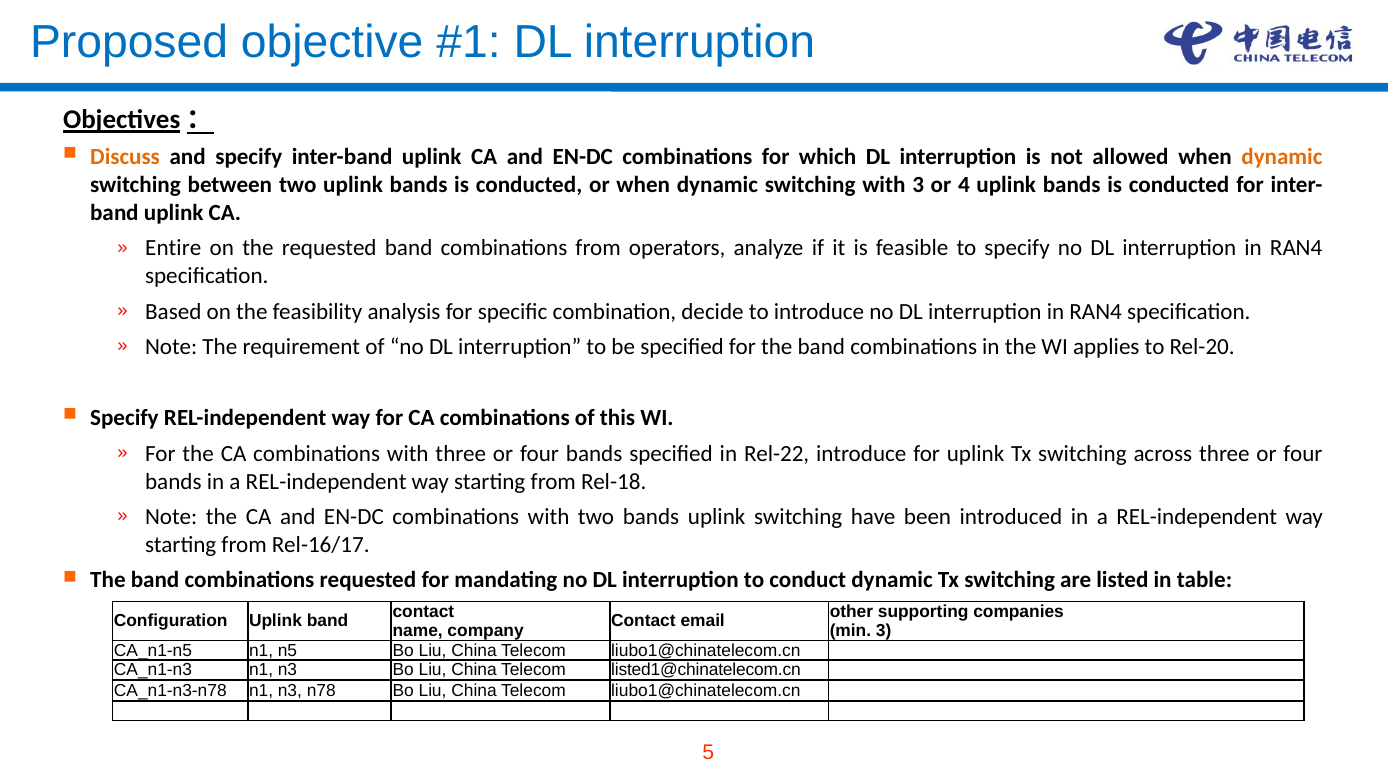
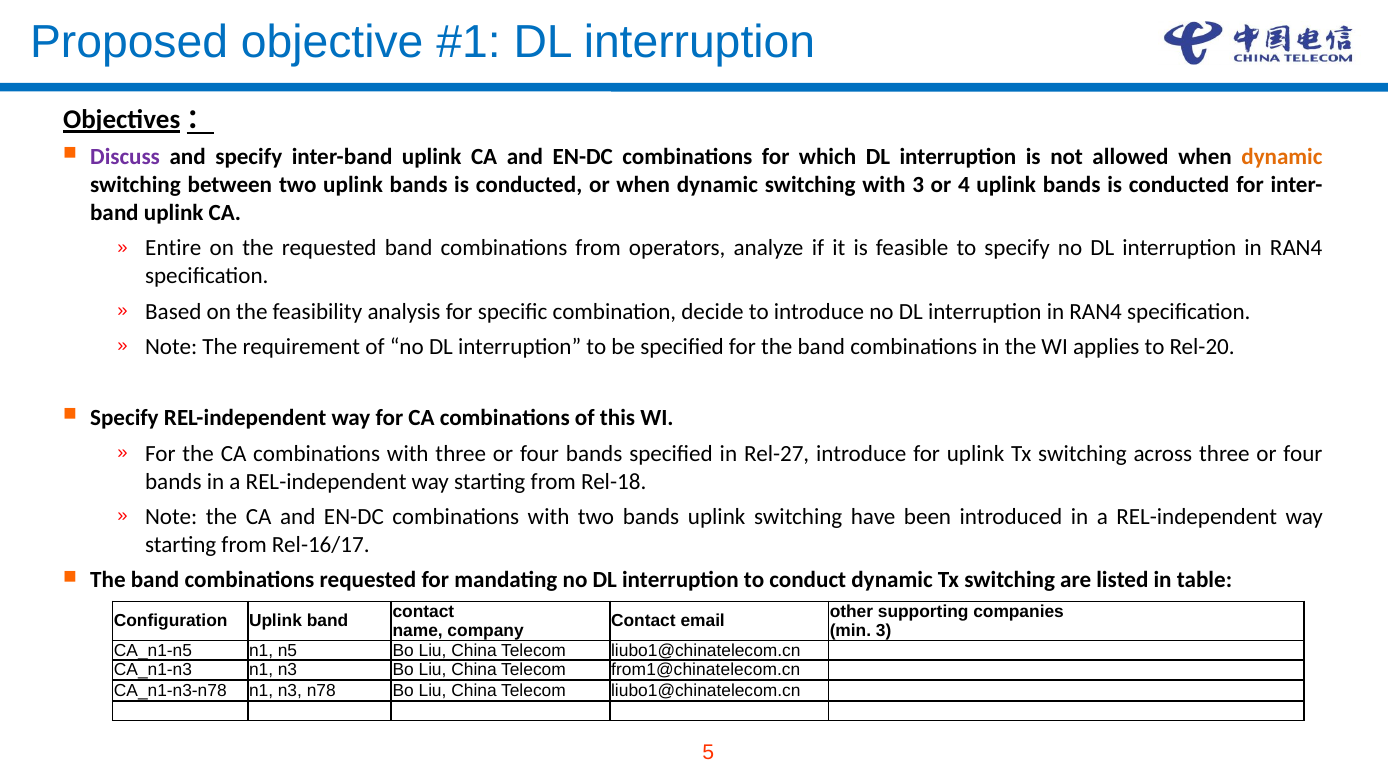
Discuss colour: orange -> purple (125, 157)
Rel-22: Rel-22 -> Rel-27 (777, 454)
listed1@chinatelecom.cn: listed1@chinatelecom.cn -> from1@chinatelecom.cn (706, 670)
